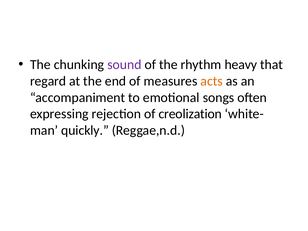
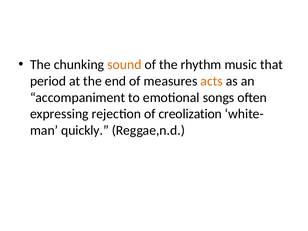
sound colour: purple -> orange (124, 65)
heavy: heavy -> music (241, 65)
regard: regard -> period (48, 81)
